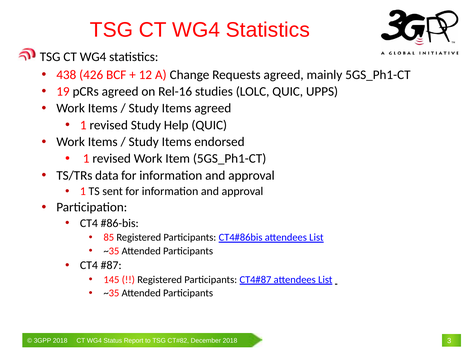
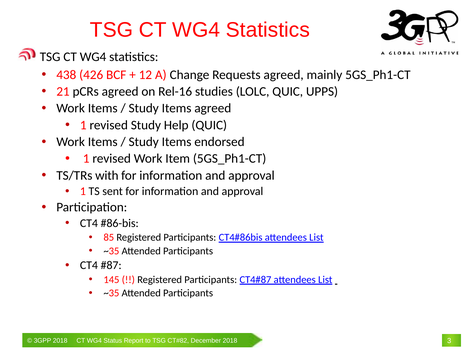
19: 19 -> 21 (63, 92)
data: data -> with (107, 175)
